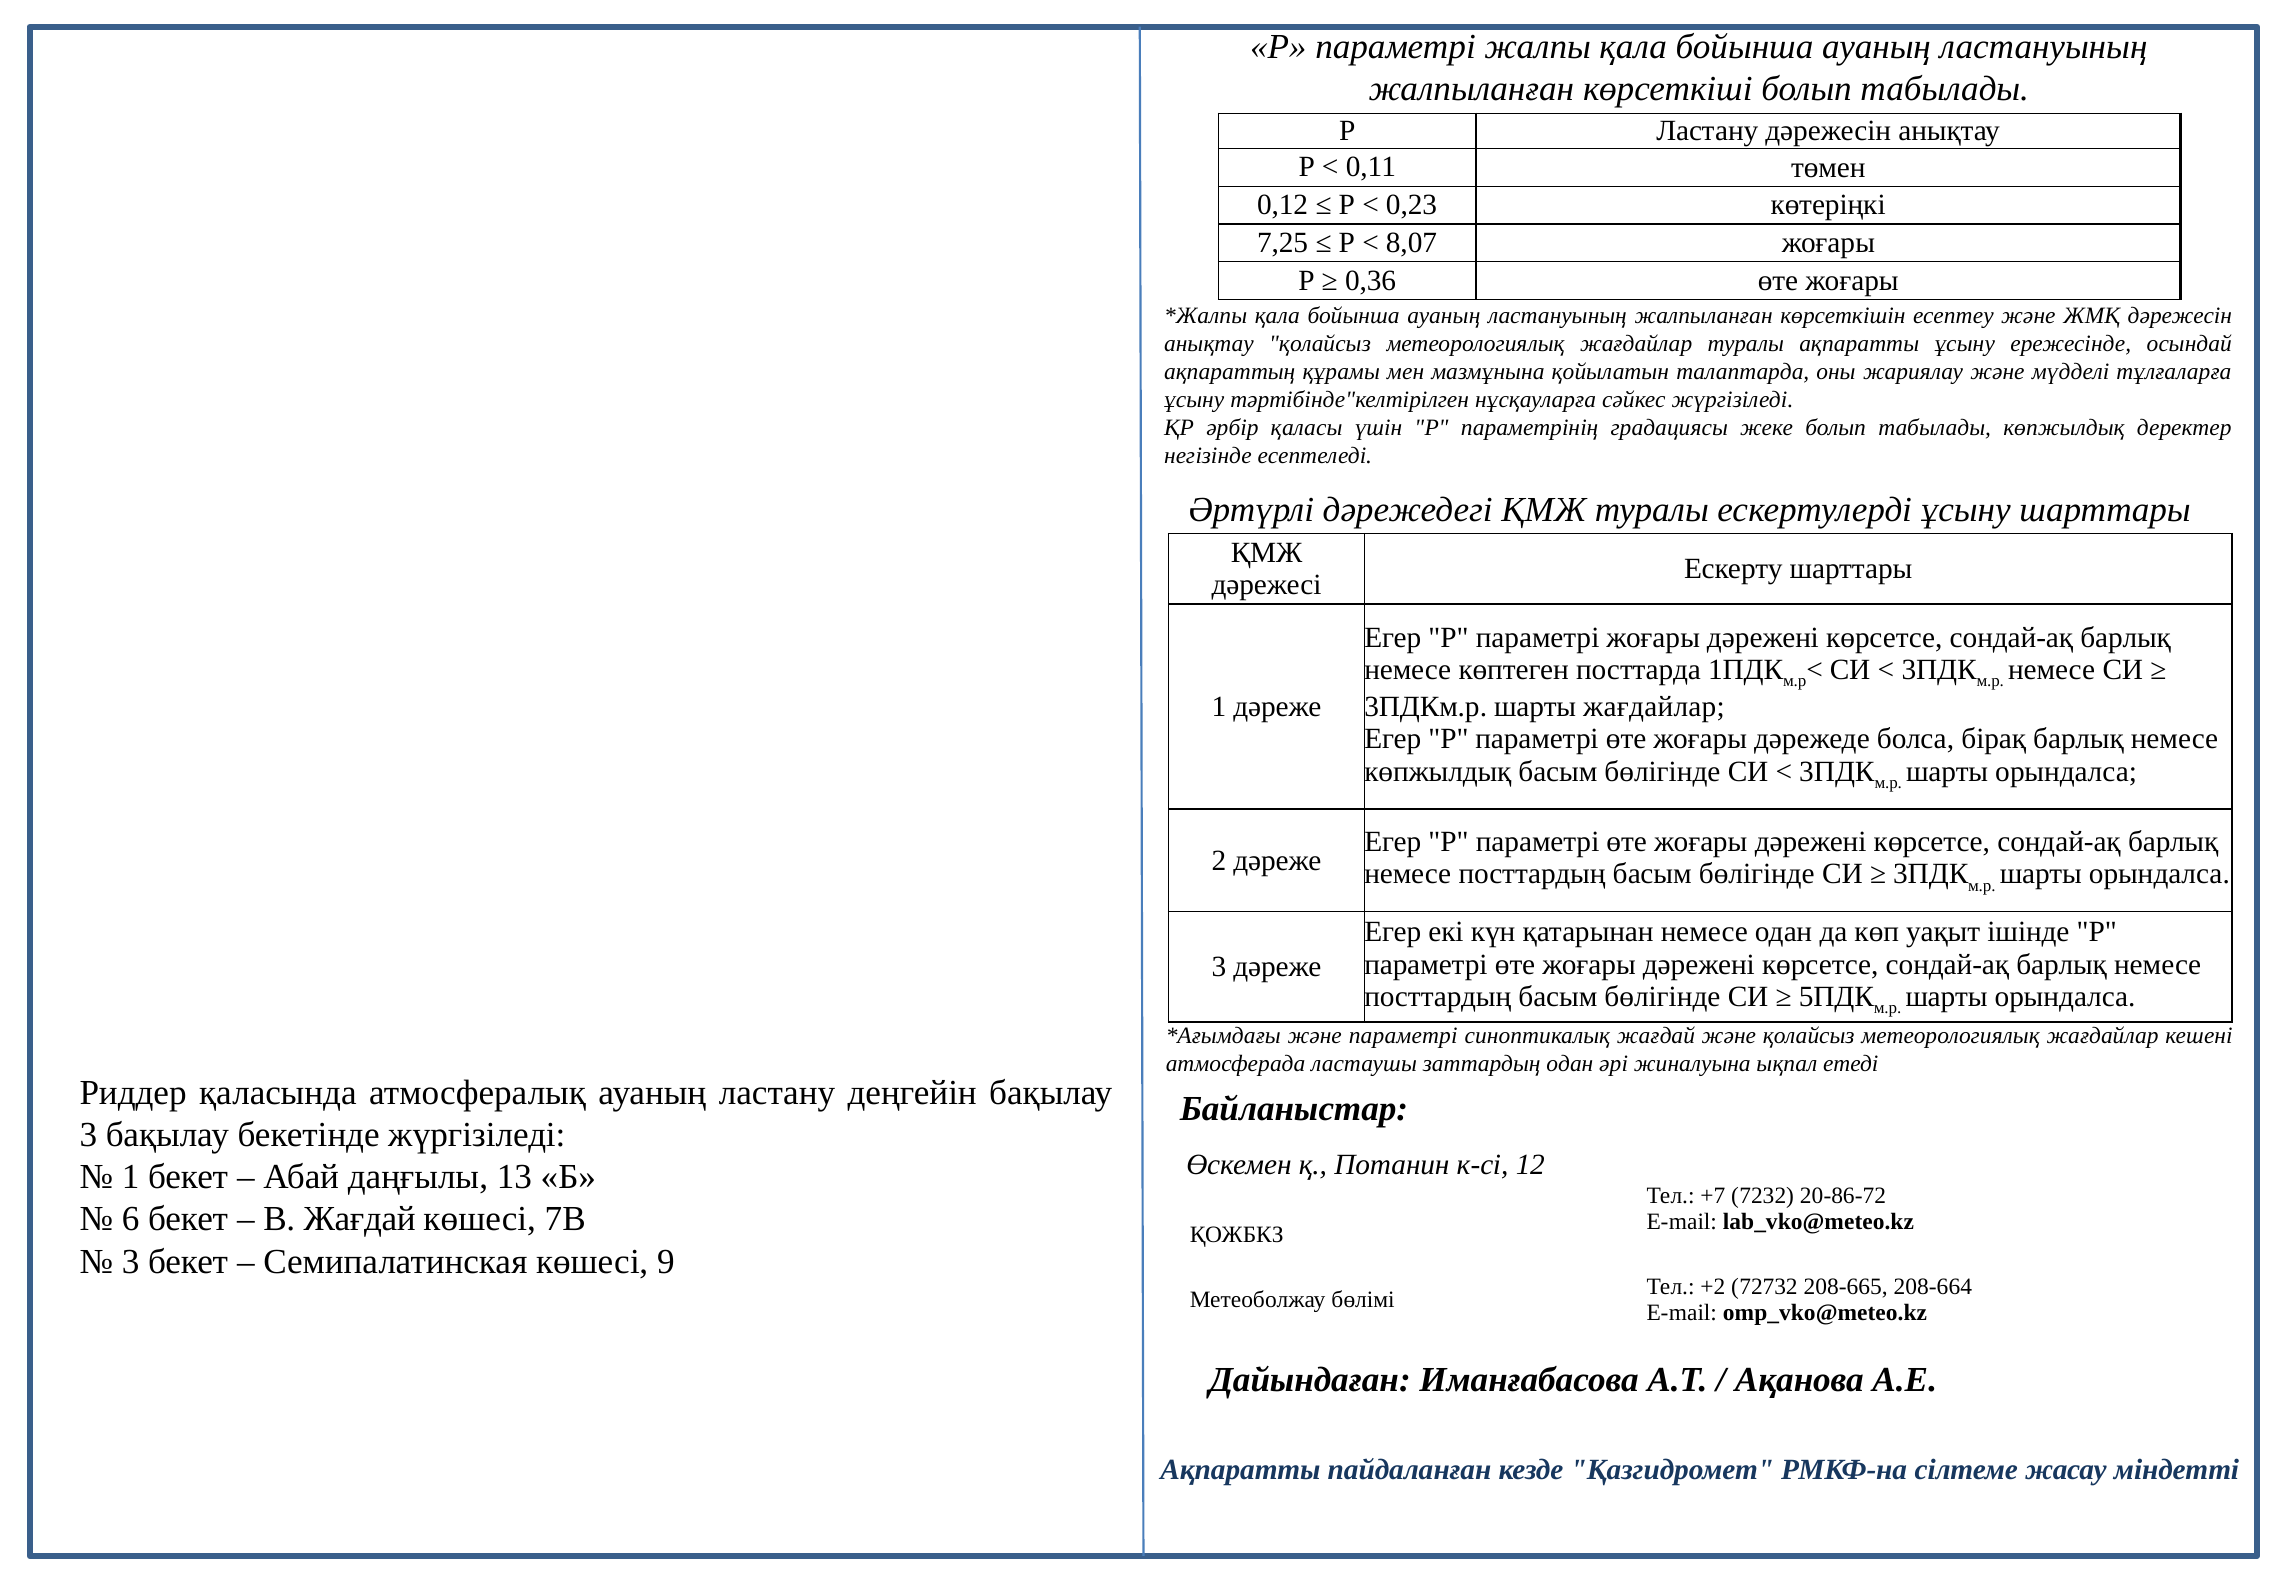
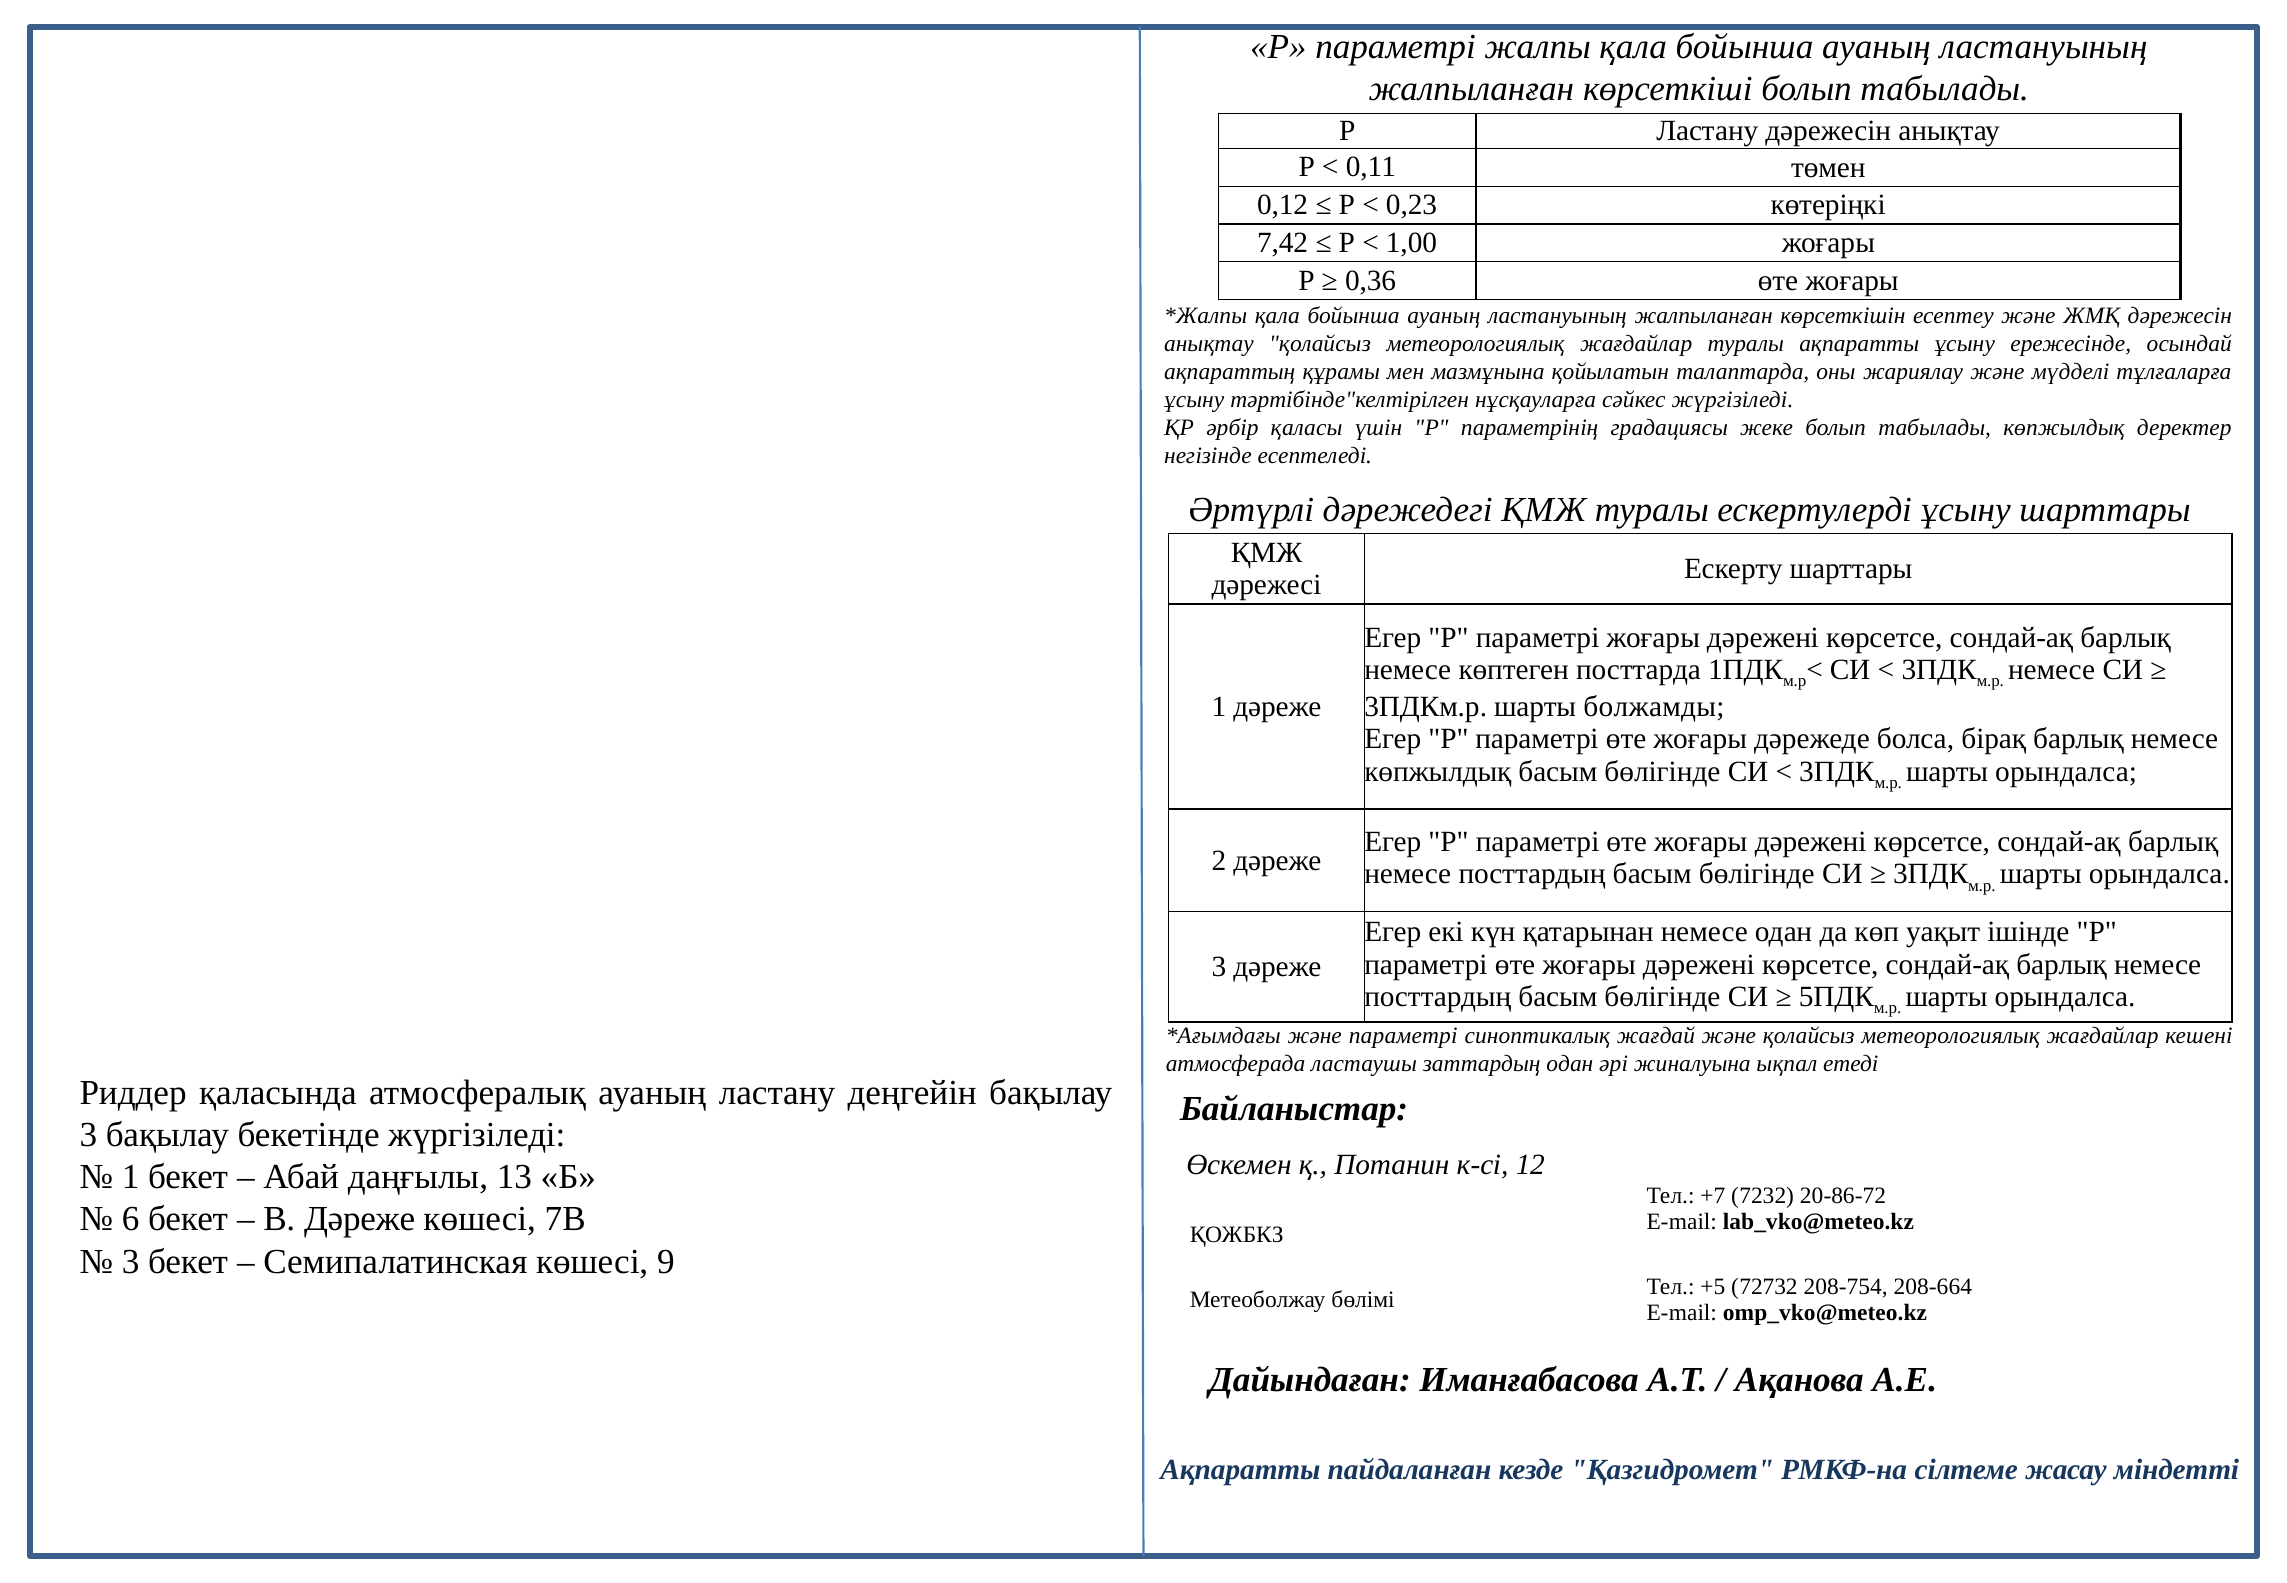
7,25: 7,25 -> 7,42 (1283, 243)
8,07: 8,07 -> 1,00 (1411, 243)
шарты жағдайлар: жағдайлар -> болжамды (1654, 707)
В Жағдай: Жағдай -> Дәреже (360, 1220)
+2: +2 -> +5 (1713, 1287)
208-665: 208-665 -> 208-754 (1846, 1287)
